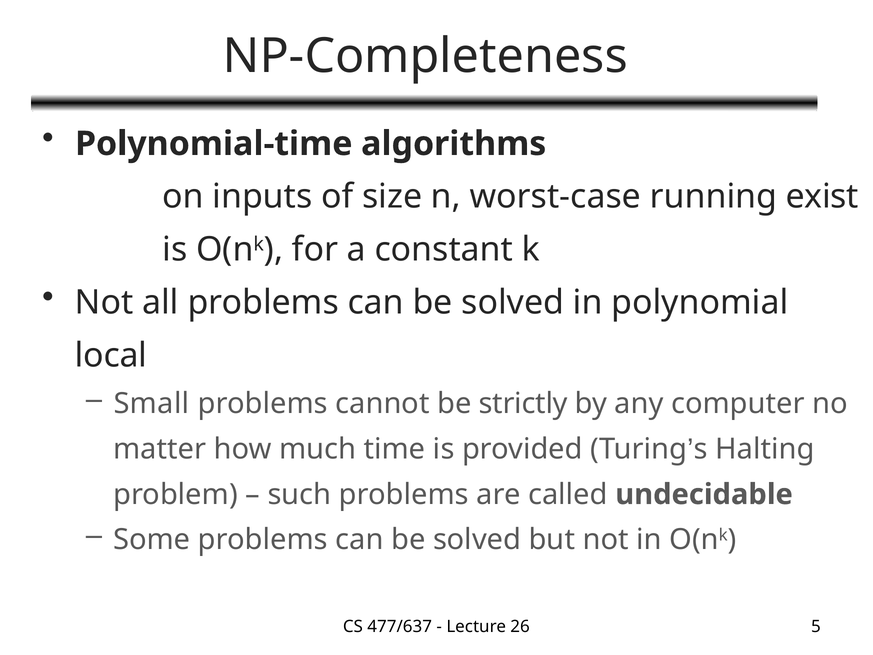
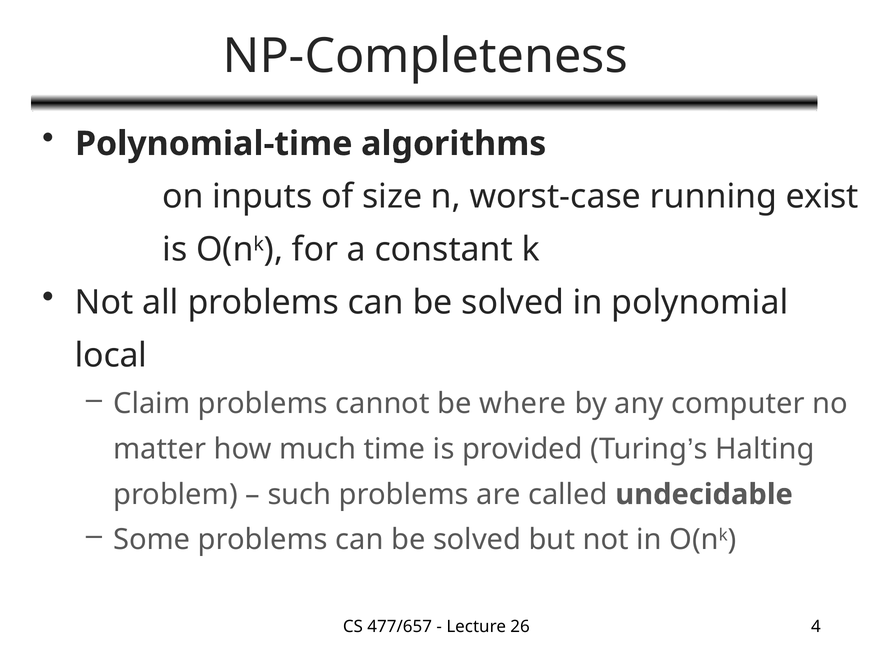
Small: Small -> Claim (152, 404)
strictly: strictly -> where (523, 404)
477/637: 477/637 -> 477/657 (400, 627)
5: 5 -> 4 (816, 627)
